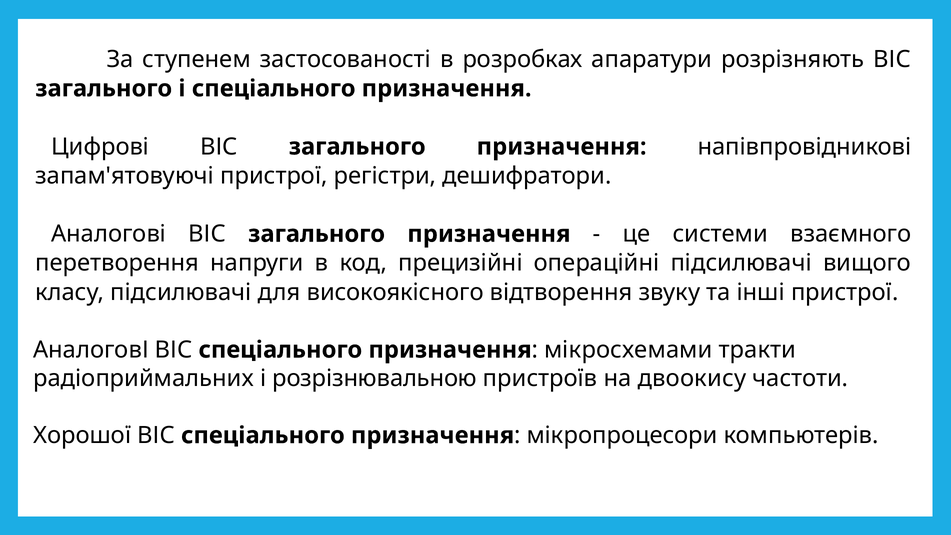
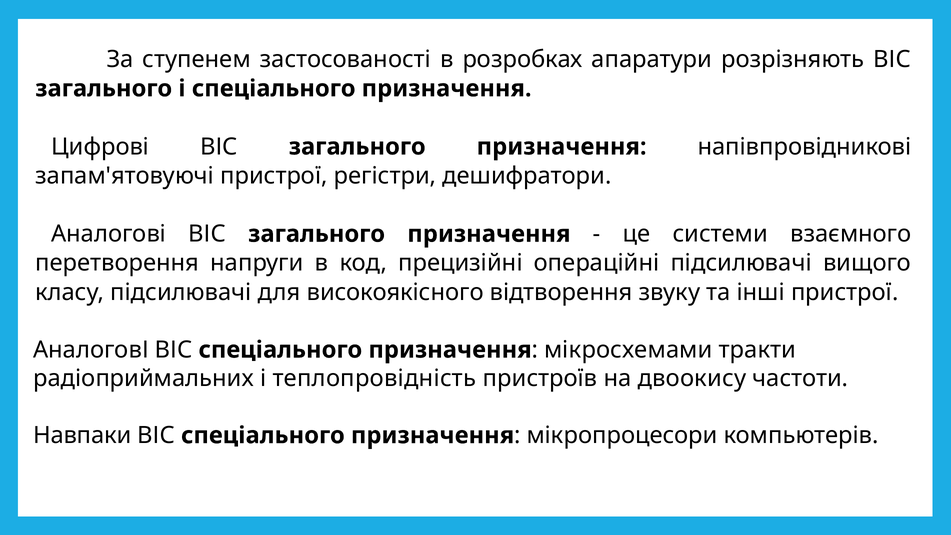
розрізнювальною: розрізнювальною -> теплопровідність (374, 378)
Хорошої: Хорошої -> Навпаки (82, 435)
